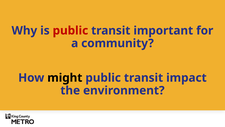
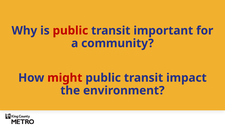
might colour: black -> red (65, 78)
